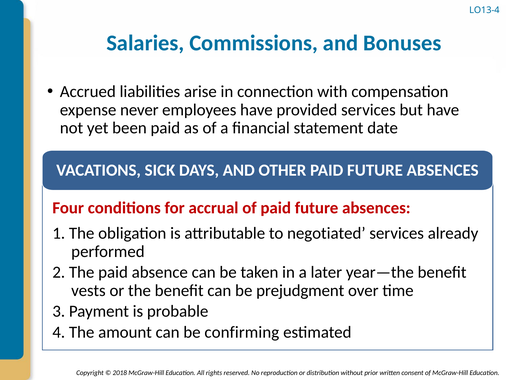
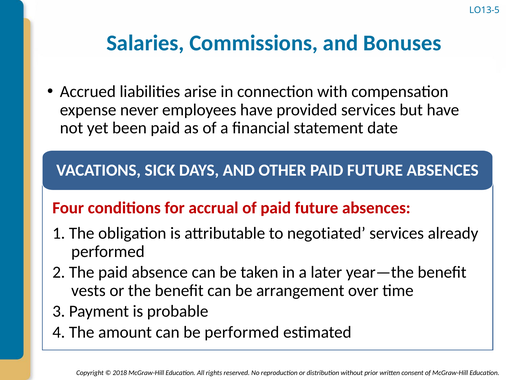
LO13-4: LO13-4 -> LO13-5 (484, 10)
prejudgment: prejudgment -> arrangement (300, 290)
be confirming: confirming -> performed (242, 332)
